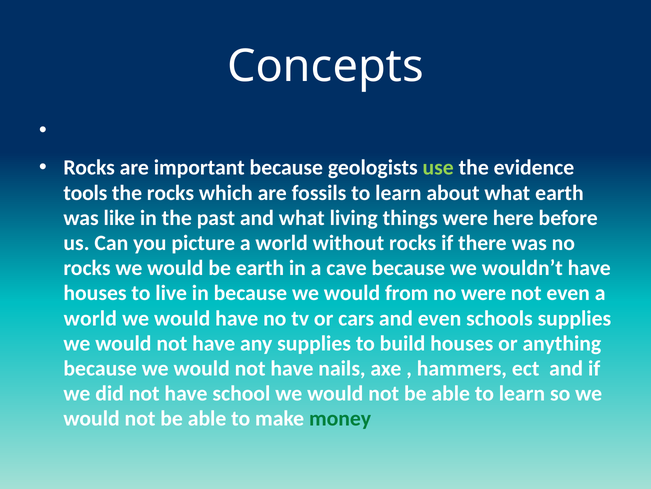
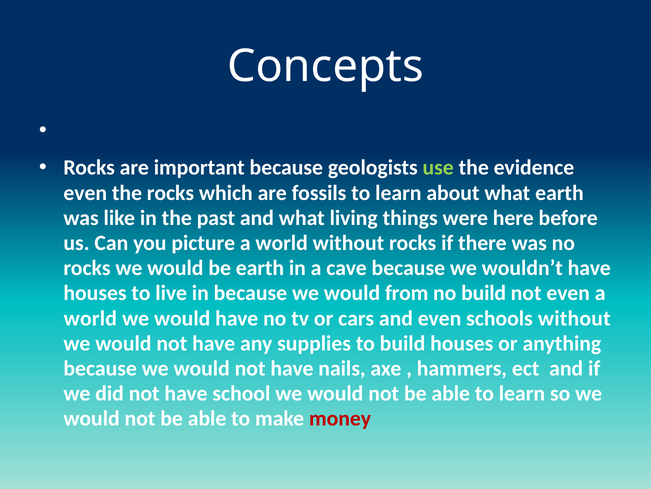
tools: tools -> even (85, 193)
no were: were -> build (484, 293)
schools supplies: supplies -> without (574, 318)
money colour: green -> red (340, 418)
